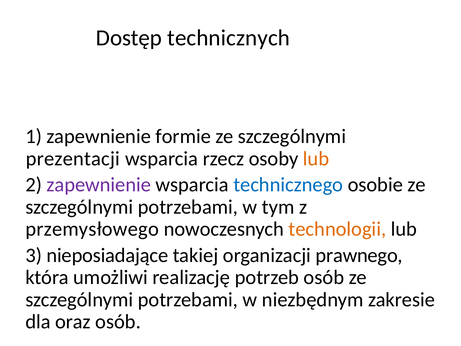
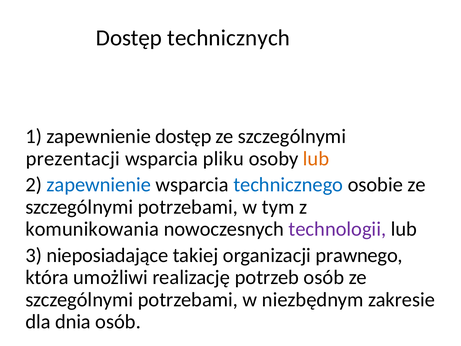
zapewnienie formie: formie -> dostęp (183, 136)
rzecz: rzecz -> pliku (223, 158)
zapewnienie colour: purple -> blue (99, 185)
przemysłowego: przemysłowego -> komunikowania (92, 229)
technologii colour: orange -> purple (337, 229)
oraz: oraz -> dnia (73, 322)
